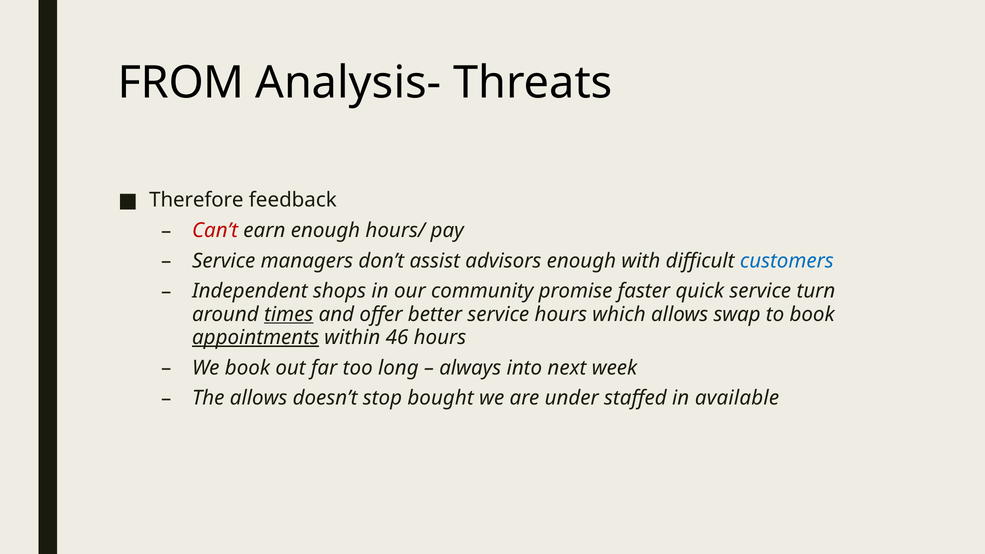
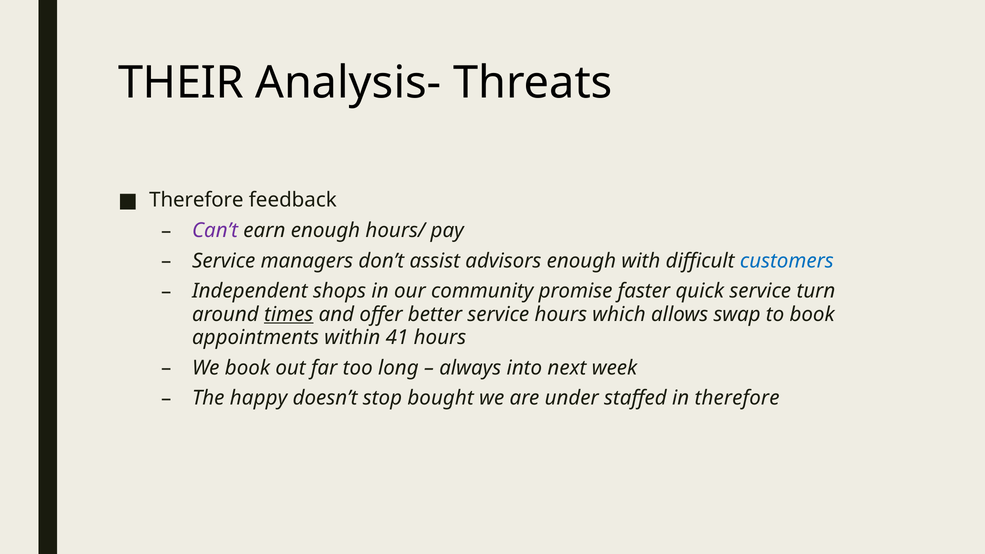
FROM: FROM -> THEIR (181, 83)
Can’t colour: red -> purple (215, 230)
appointments underline: present -> none (256, 337)
46: 46 -> 41 (397, 337)
The allows: allows -> happy (259, 398)
in available: available -> therefore (737, 398)
